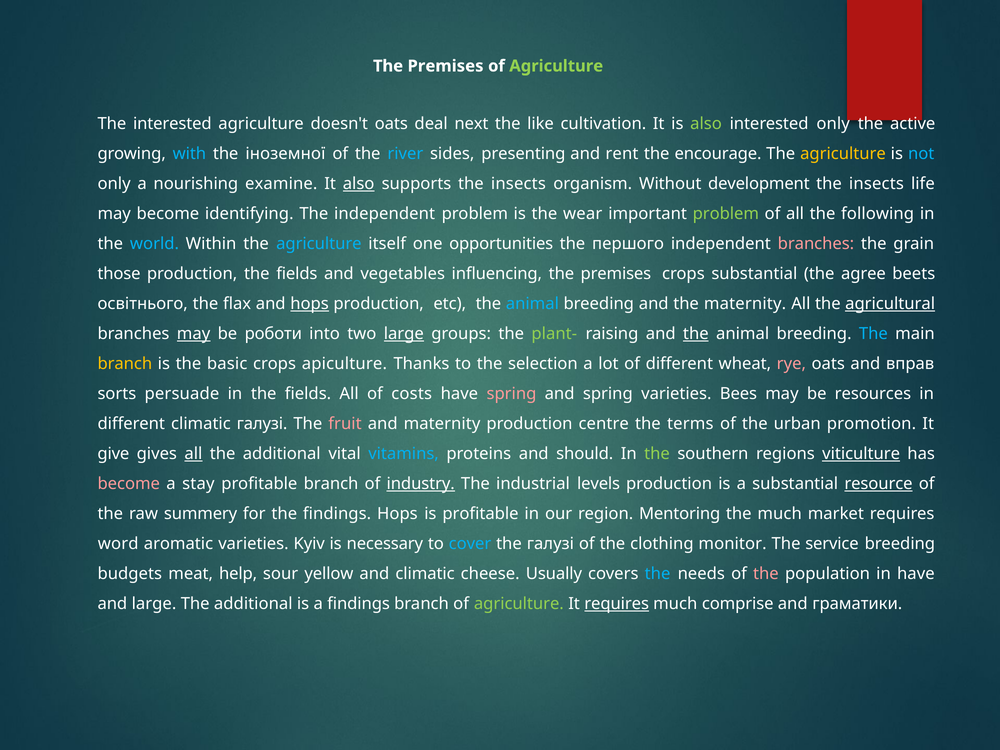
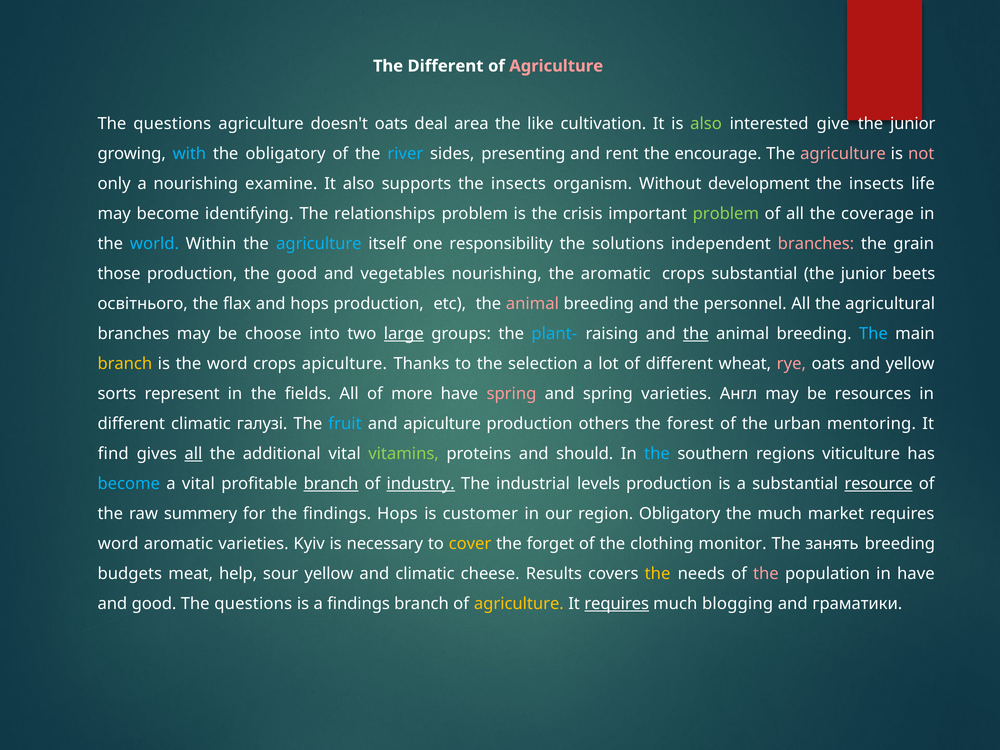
Premises: Premises -> Different (445, 66)
Agriculture colour: light green -> pink (556, 66)
interested: interested -> questions (172, 124)
next: next -> area (471, 124)
interested only: only -> give (833, 124)
active: active -> junior (913, 124)
the іноземної: іноземної -> obligatory (285, 154)
agriculture colour: yellow -> pink (843, 154)
not colour: light blue -> pink (921, 154)
also underline: present -> none (359, 184)
The independent: independent -> relationships (385, 214)
wear: wear -> crisis (583, 214)
following: following -> coverage (878, 214)
opportunities: opportunities -> responsibility (501, 244)
першого: першого -> solutions (628, 244)
production the fields: fields -> good (297, 274)
vegetables influencing: influencing -> nourishing (497, 274)
premises: premises -> aromatic (616, 274)
agree: agree -> junior (864, 274)
hops underline: present -> none (310, 304)
animal colour: light blue -> pink (532, 304)
the maternity: maternity -> personnel (745, 304)
agricultural underline: present -> none (890, 304)
may underline: present -> none (194, 334)
роботи: роботи -> choose (273, 334)
plant- colour: light green -> light blue (554, 334)
the basic: basic -> word (227, 364)
and вправ: вправ -> yellow (910, 364)
persuade: persuade -> represent (182, 394)
costs: costs -> more (412, 394)
Bees: Bees -> Англ (739, 394)
fruit colour: pink -> light blue (345, 424)
and maternity: maternity -> apiculture (442, 424)
centre: centre -> others (604, 424)
terms: terms -> forest (690, 424)
promotion: promotion -> mentoring (871, 424)
give: give -> find (113, 454)
vitamins colour: light blue -> light green (404, 454)
the colour: light green -> light blue (657, 454)
viticulture underline: present -> none (861, 454)
become colour: pink -> light blue (129, 484)
a stay: stay -> vital (198, 484)
branch underline: none -> present (331, 484)
is profitable: profitable -> customer (480, 514)
region Mentoring: Mentoring -> Obligatory (680, 514)
cover colour: light blue -> yellow (470, 544)
the галузі: галузі -> forget (550, 544)
service: service -> занять (832, 544)
Usually: Usually -> Results (554, 574)
the colour: light blue -> yellow (658, 574)
and large: large -> good (154, 604)
additional: additional -> questions (253, 604)
agriculture colour: light green -> yellow (519, 604)
comprise: comprise -> blogging (738, 604)
